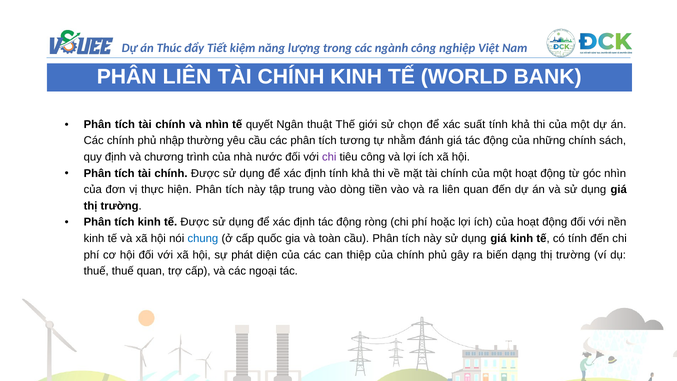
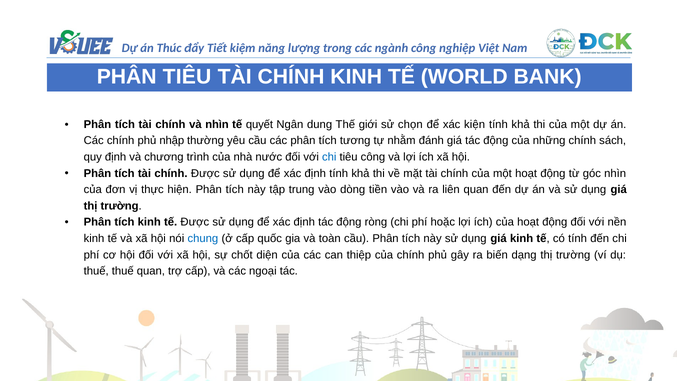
PHÂN LIÊN: LIÊN -> TIÊU (187, 77)
thuật: thuật -> dung (320, 124)
suất: suất -> kiện (475, 124)
chi colour: purple -> blue (329, 157)
phát: phát -> chốt (242, 255)
